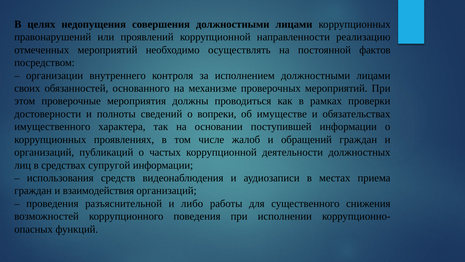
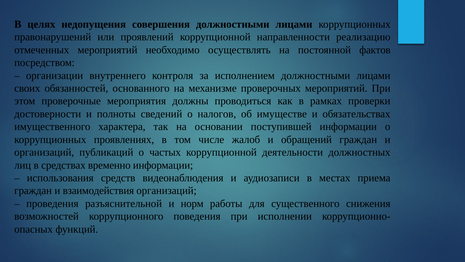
вопреки: вопреки -> налогов (217, 114)
супругой: супругой -> временно (109, 165)
либо: либо -> норм (192, 203)
